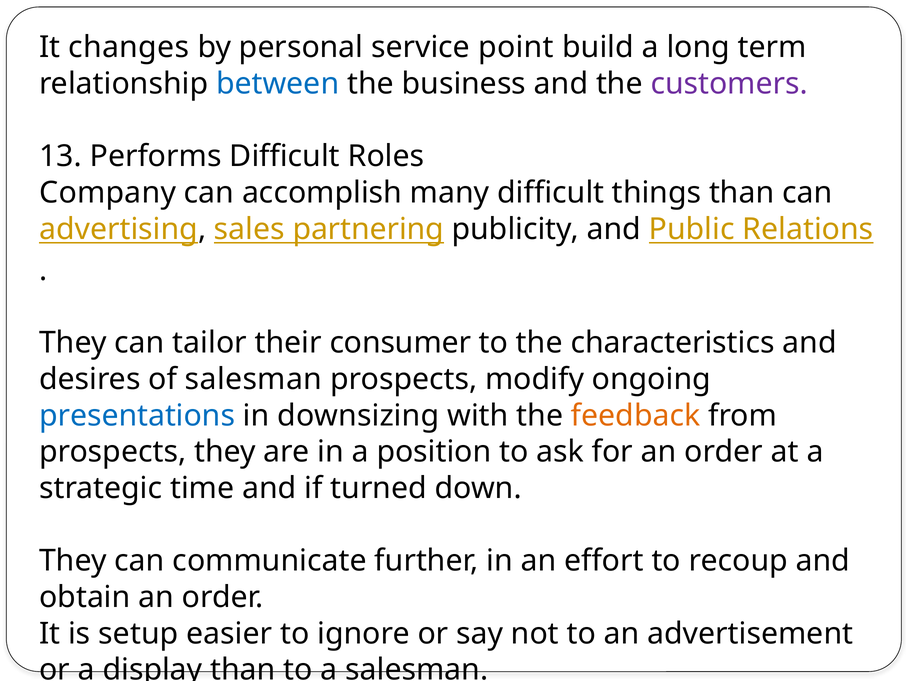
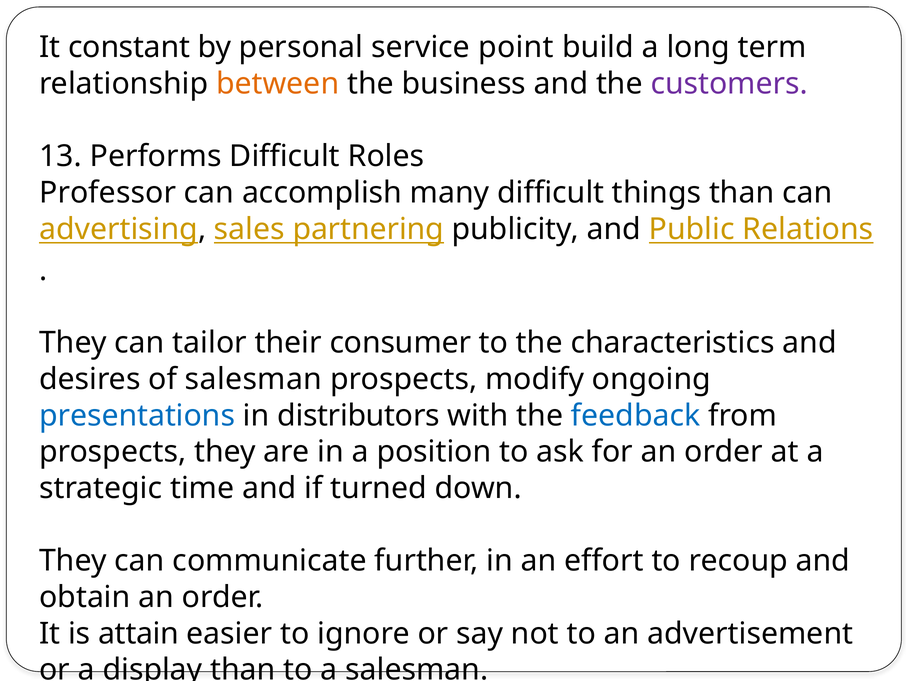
changes: changes -> constant (129, 47)
between colour: blue -> orange (278, 84)
Company: Company -> Professor (108, 193)
downsizing: downsizing -> distributors (358, 416)
feedback colour: orange -> blue (636, 416)
setup: setup -> attain (139, 634)
